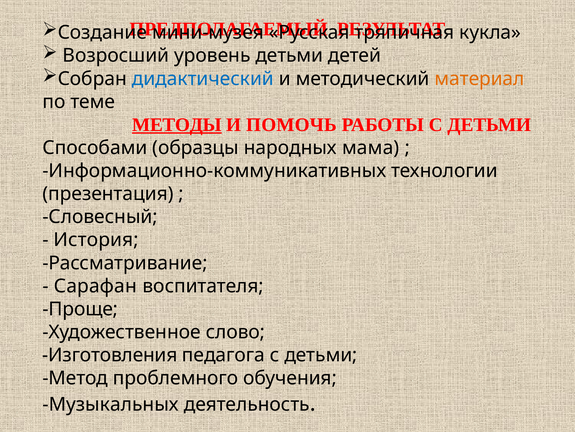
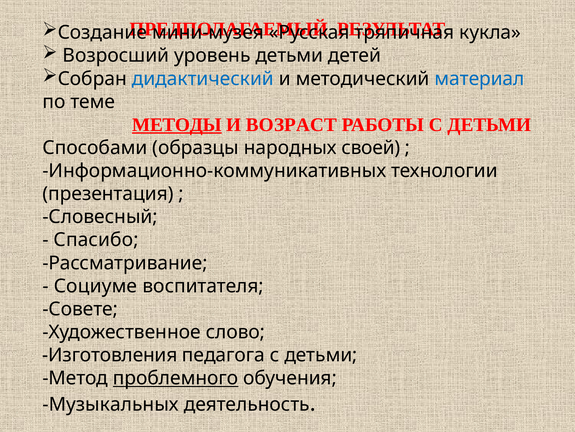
материал colour: orange -> blue (480, 79)
ПОМОЧЬ: ПОМОЧЬ -> ВОЗРАСТ (291, 125)
мама: мама -> своей (371, 148)
История: История -> Спасибо (96, 240)
Сарафан: Сарафан -> Социуме (95, 286)
Проще: Проще -> Совете (80, 309)
проблемного underline: none -> present (176, 378)
